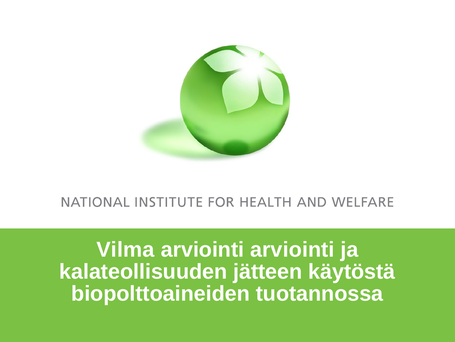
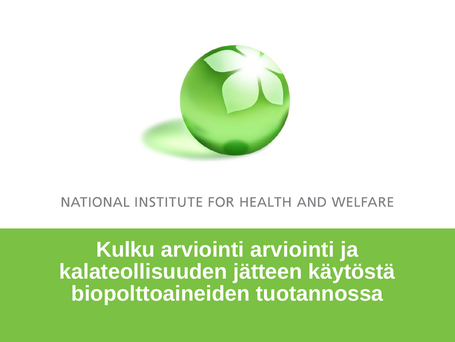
Vilma: Vilma -> Kulku (126, 249)
